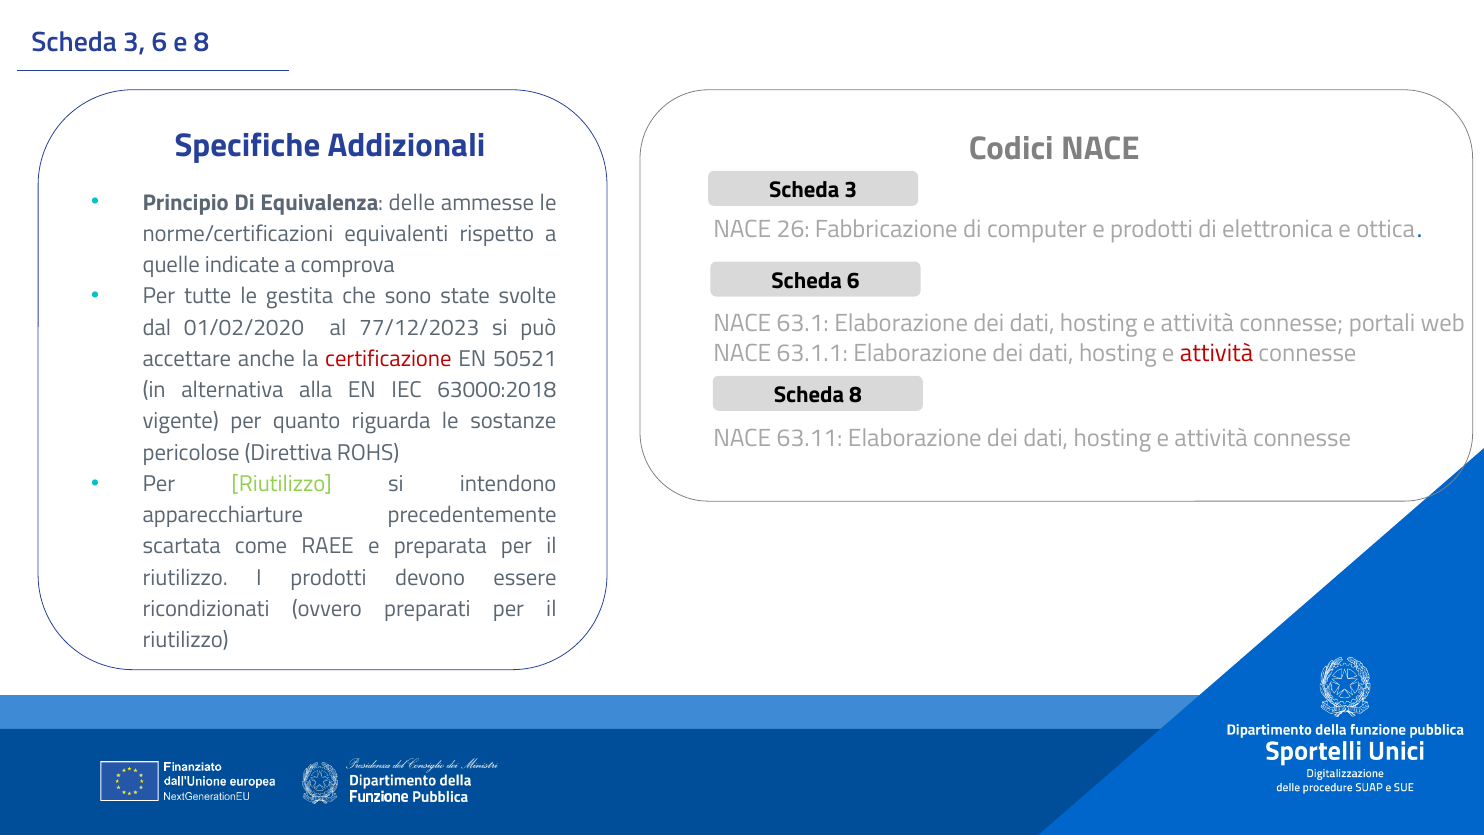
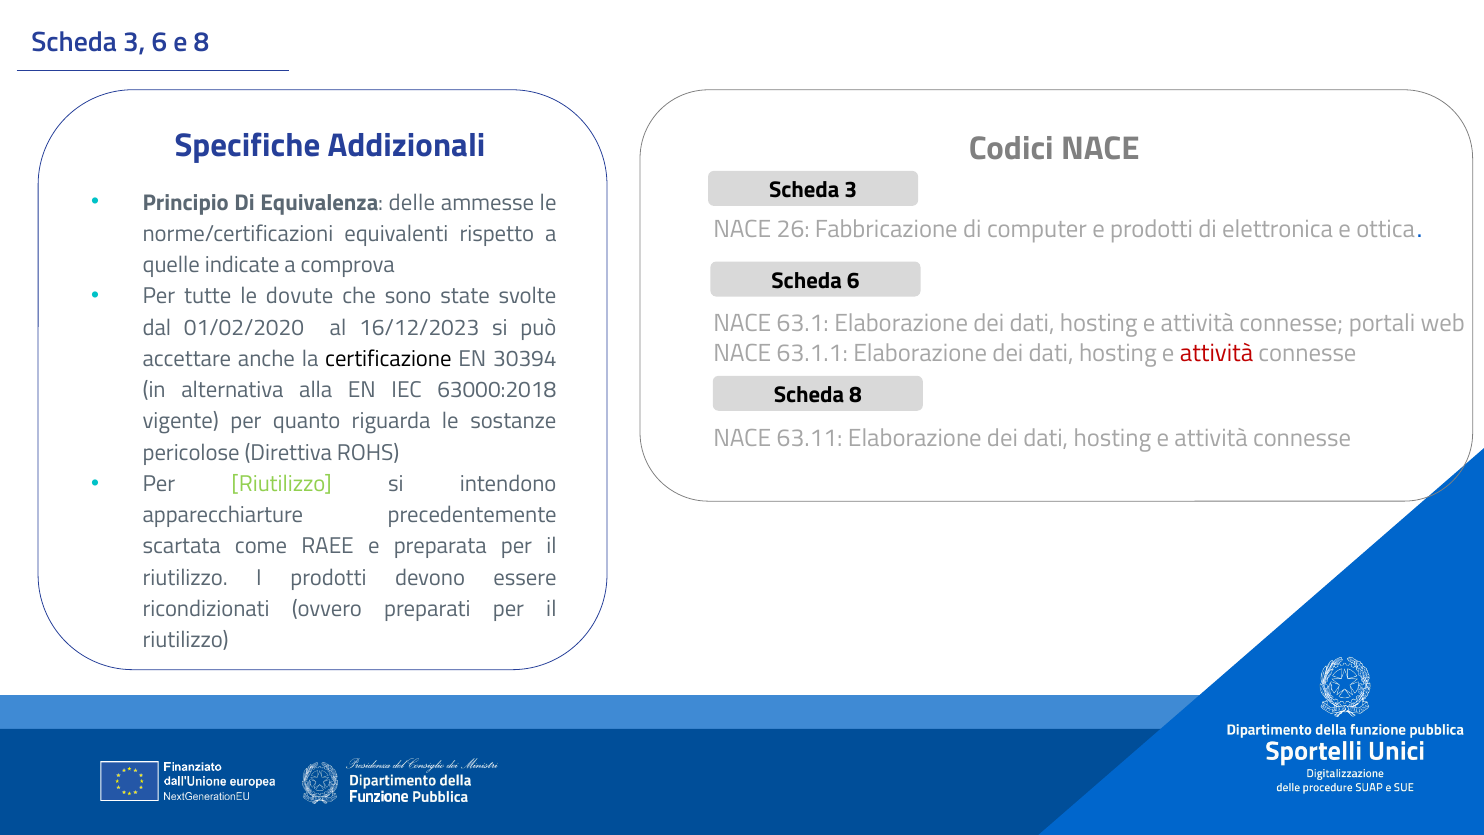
gestita: gestita -> dovute (300, 296)
77/12/2023: 77/12/2023 -> 16/12/2023 (419, 327)
certificazione colour: red -> black (388, 359)
50521: 50521 -> 30394 (525, 359)
